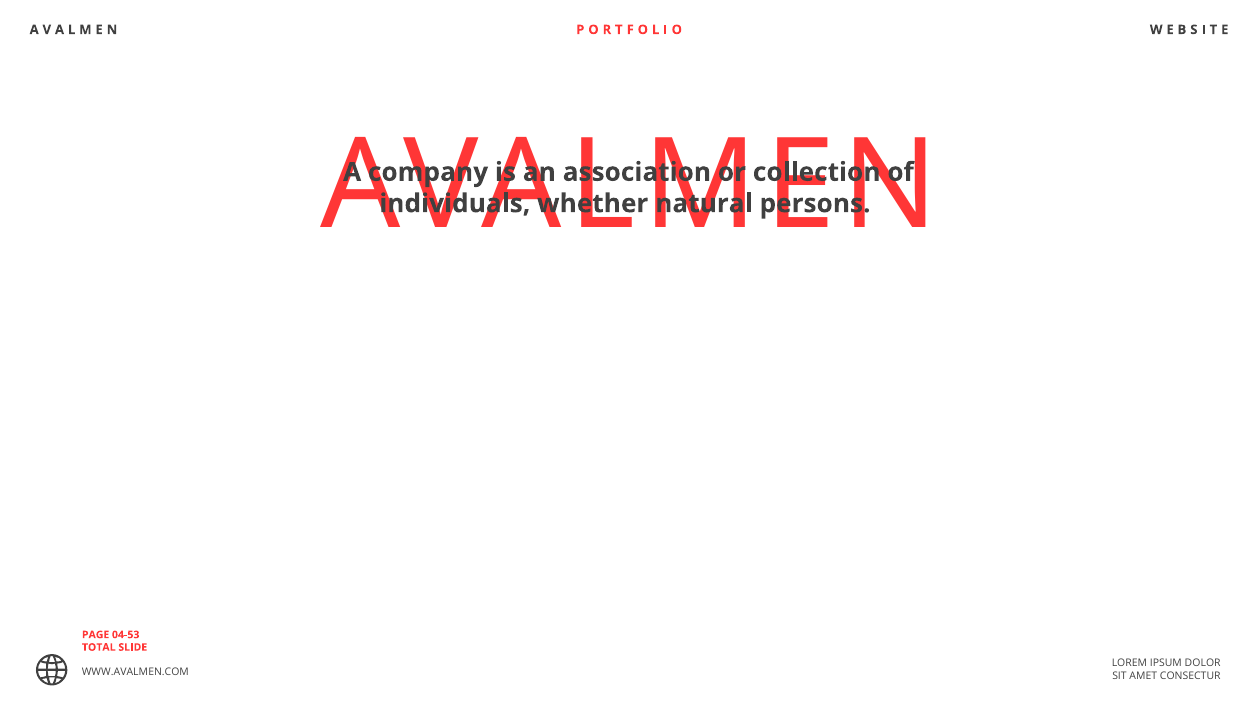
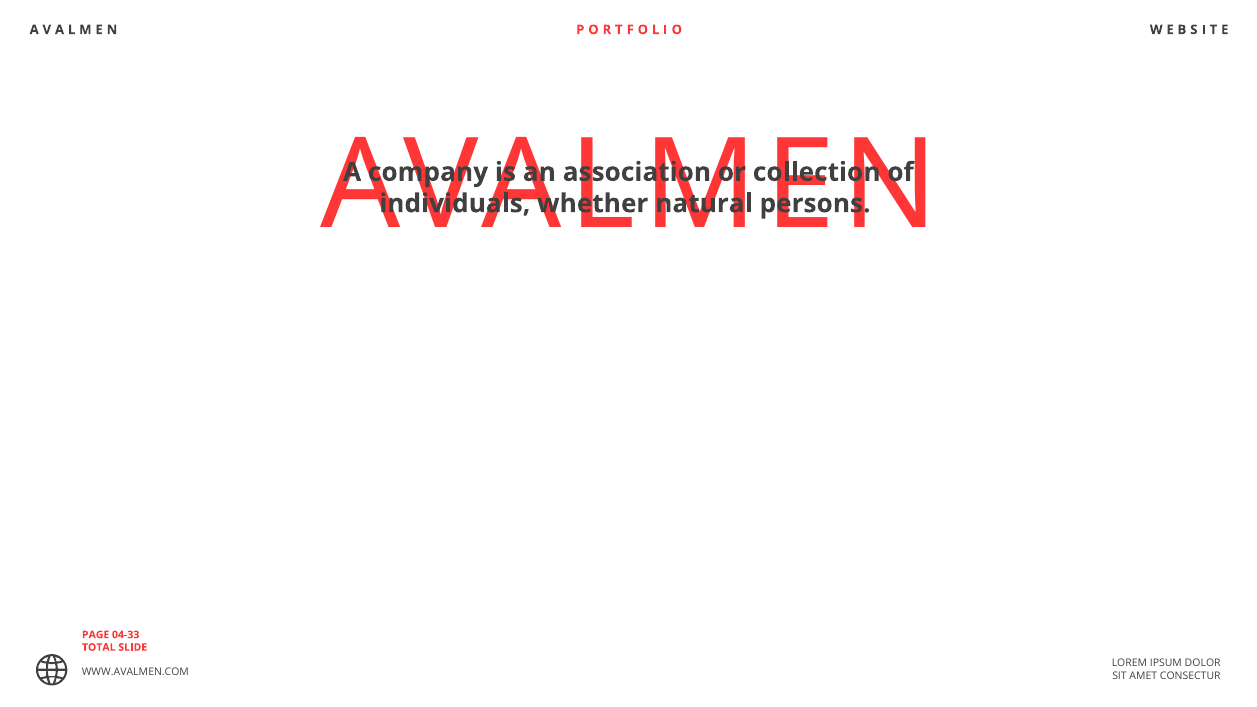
04-53: 04-53 -> 04-33 (126, 635)
